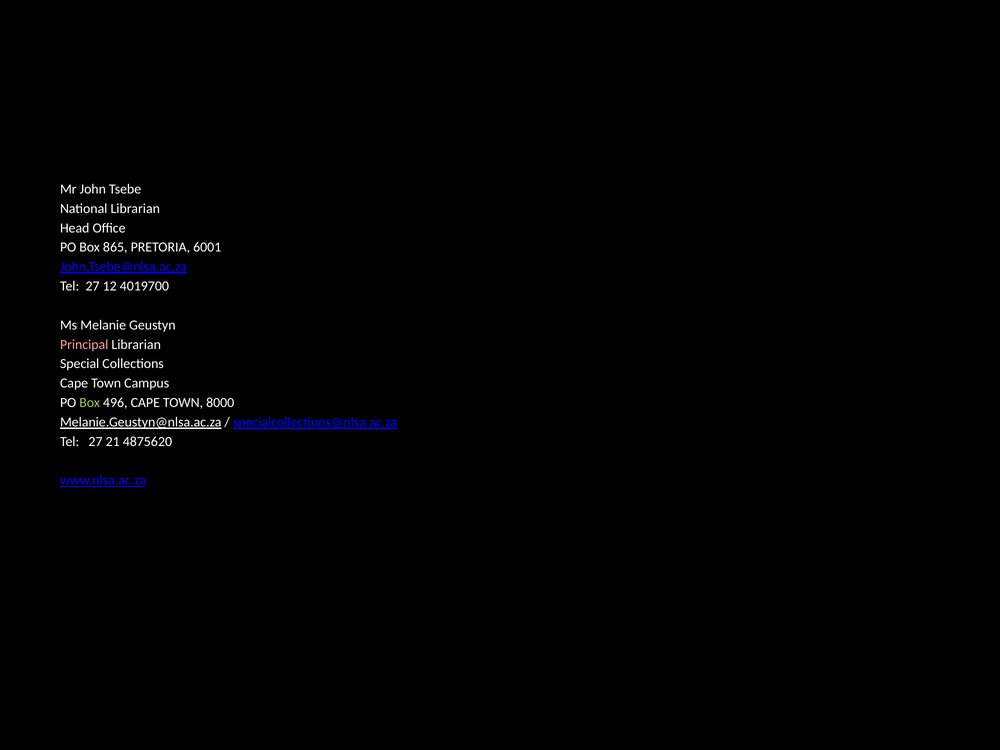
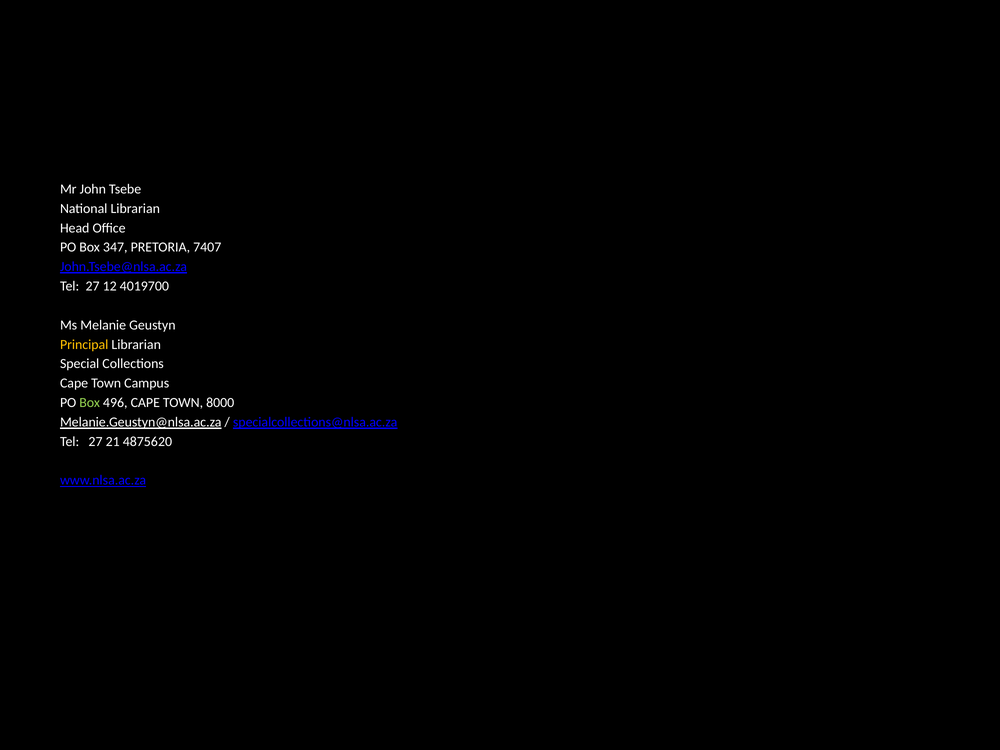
865: 865 -> 347 (115, 247)
6001: 6001 -> 7407 (207, 247)
Principal colour: pink -> yellow (84, 344)
